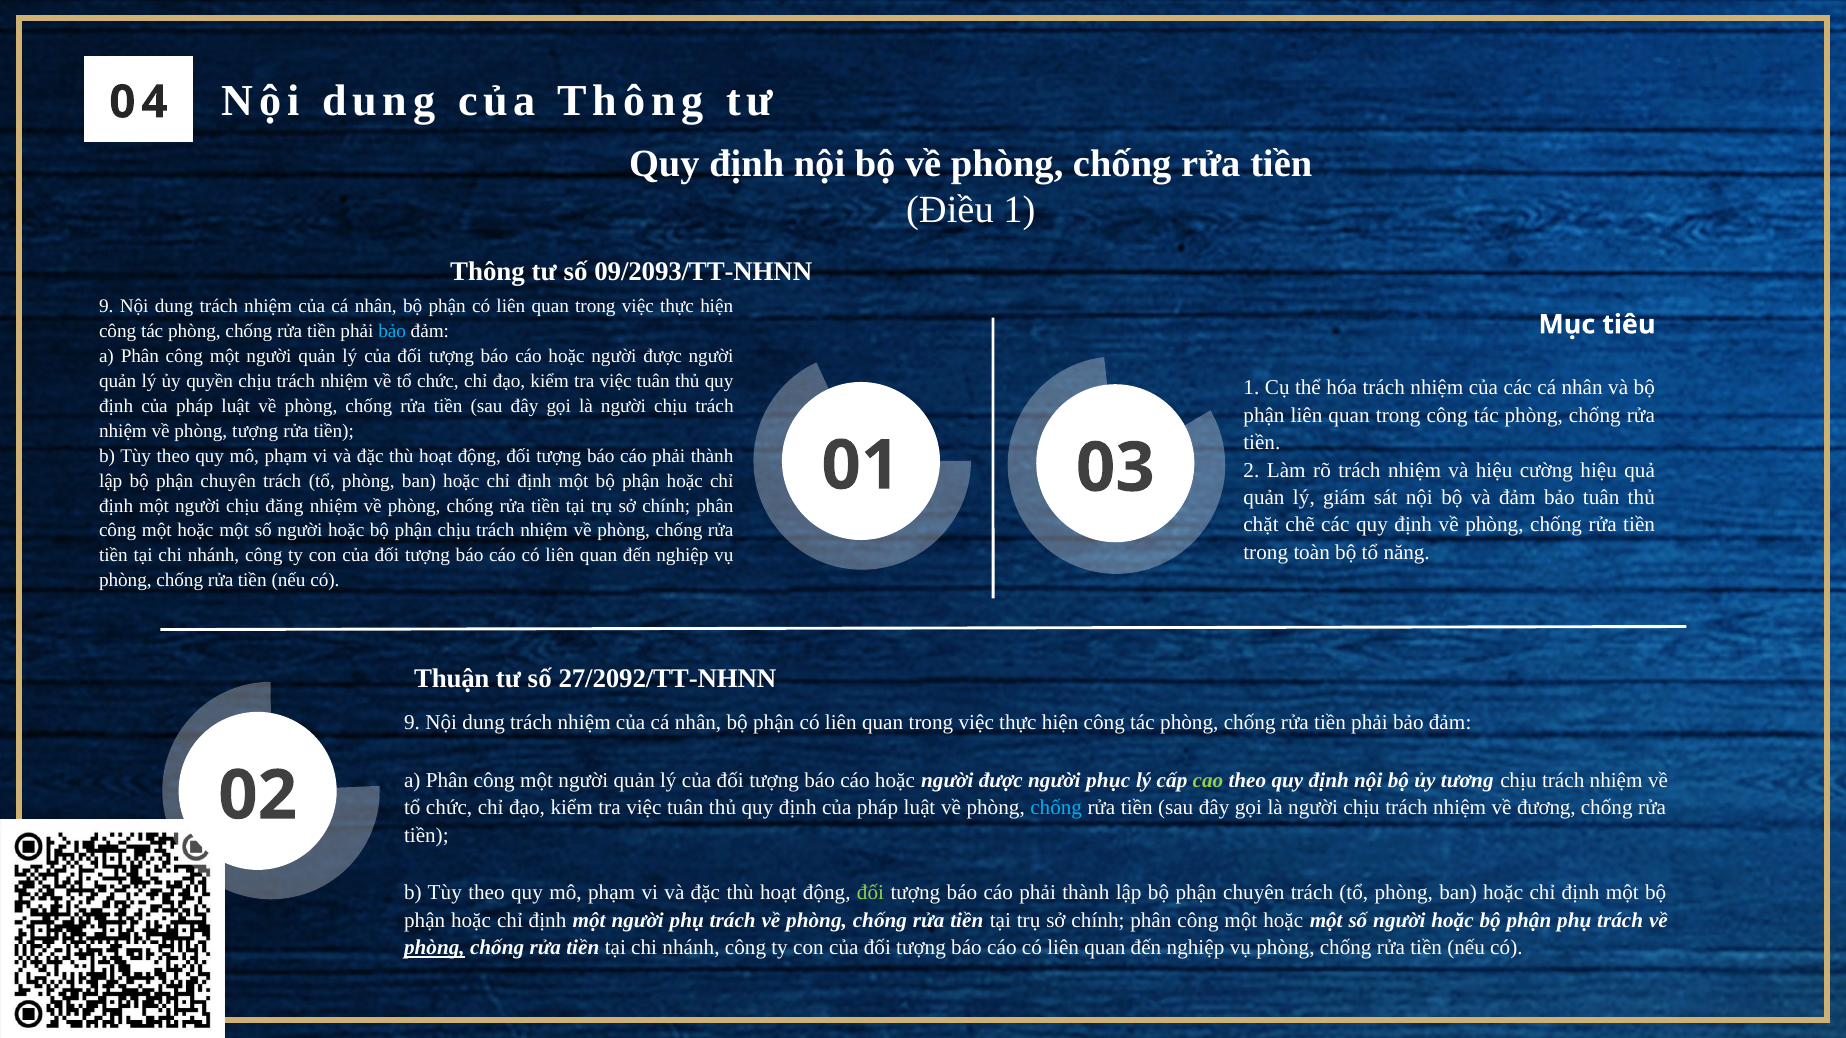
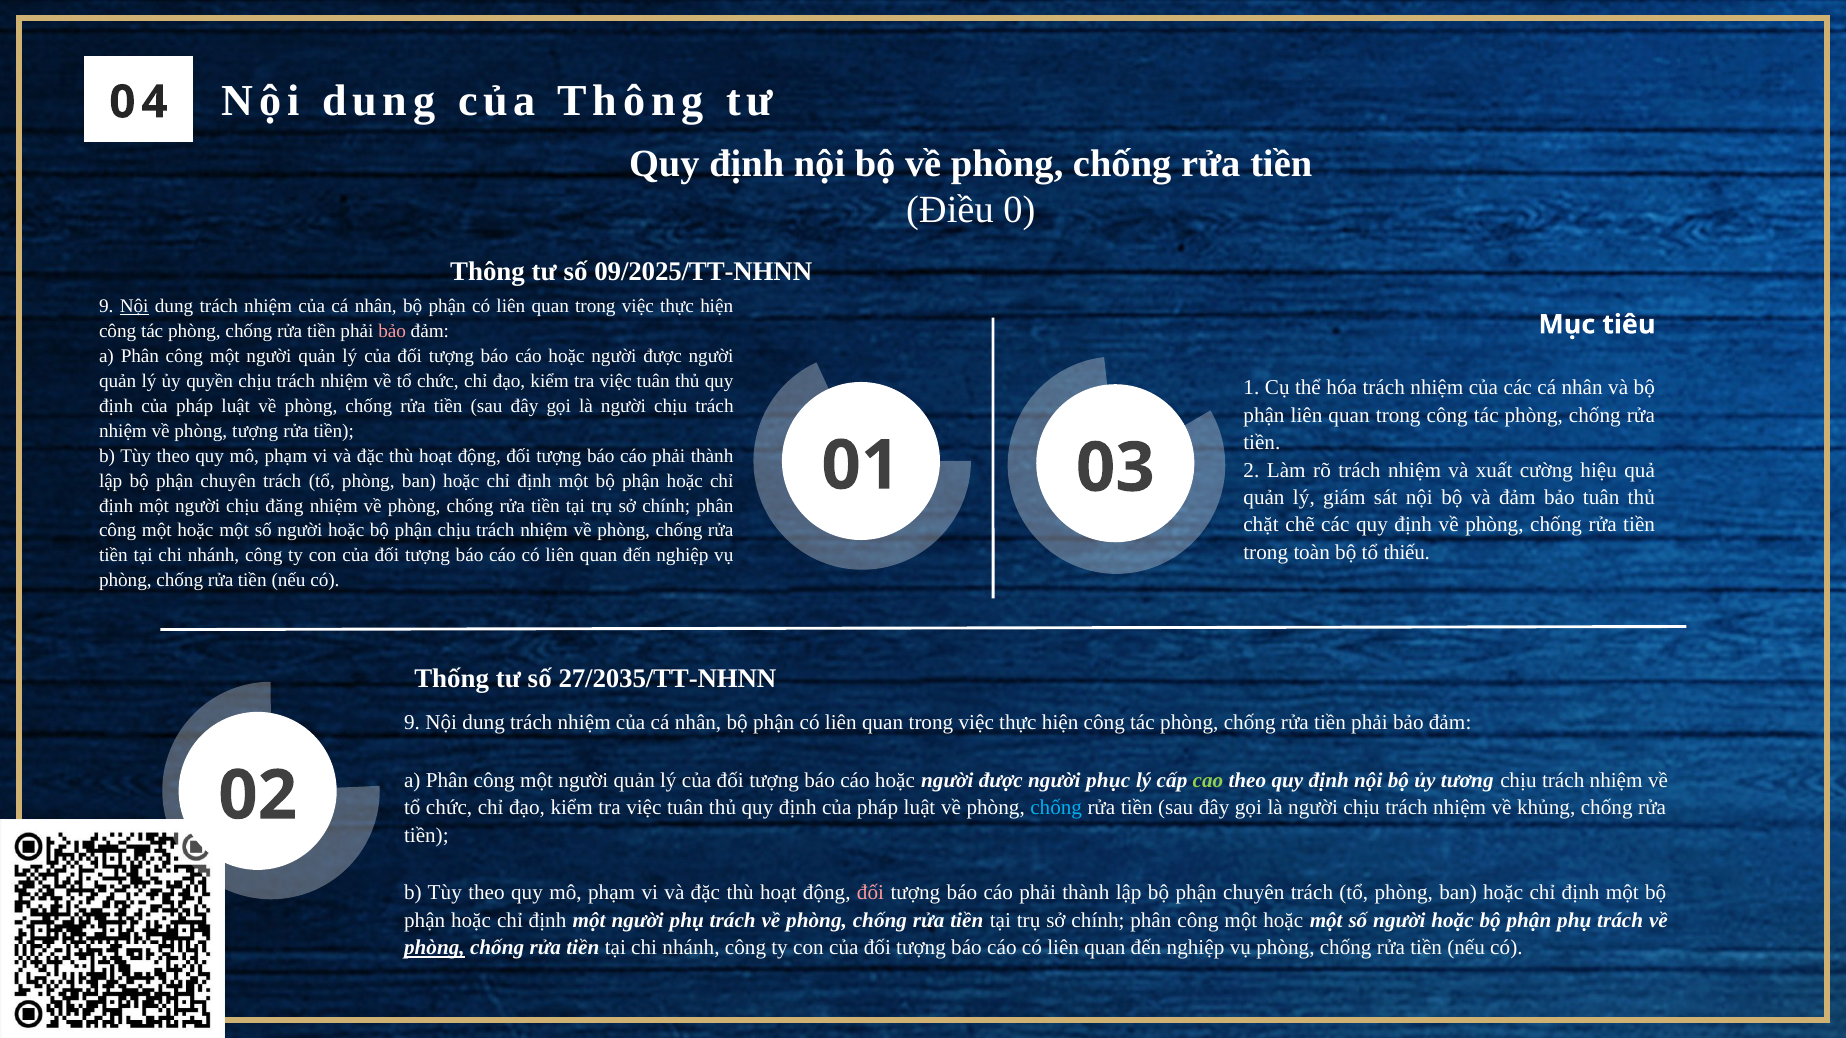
Điều 1: 1 -> 0 (1019, 210)
09/2093/TT-NHNN: 09/2093/TT-NHNN -> 09/2025/TT-NHNN (703, 271)
Nội underline: none -> present (134, 307)
bảo colour: light blue -> pink (392, 331)
và hiệu: hiệu -> xuất (1494, 470)
năng: năng -> thiếu (1407, 553)
Thuận: Thuận -> Thống (452, 679)
27/2092/TT-NHNN: 27/2092/TT-NHNN -> 27/2035/TT-NHNN (667, 679)
đương: đương -> khủng (1546, 808)
đối colour: light green -> pink (871, 893)
